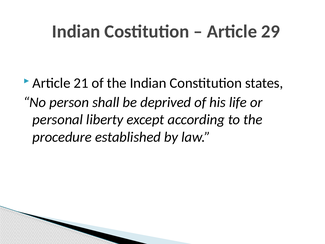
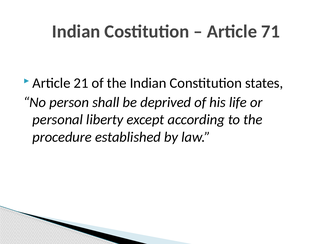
29: 29 -> 71 (271, 31)
